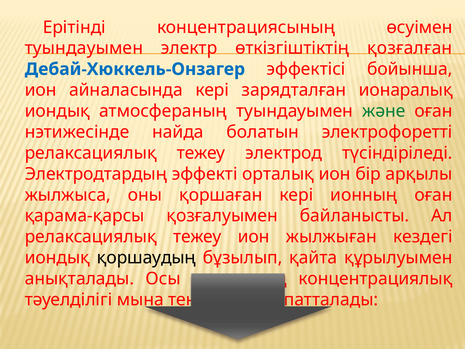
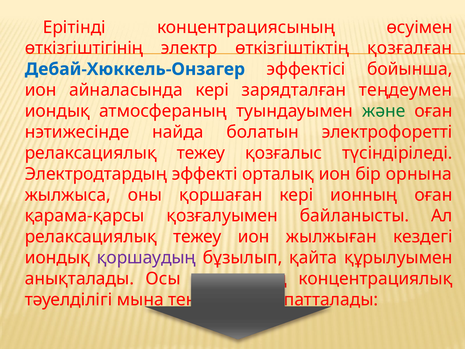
туындауымен: туындауымен -> өткізгіштігінің (84, 48)
зарядталған ионаралық: ионаралық -> теңдеумен (406, 90)
электрод: электрод -> қозғалыс (284, 153)
арқылы: арқылы -> орнына (419, 174)
қоршаудың colour: black -> purple (146, 258)
